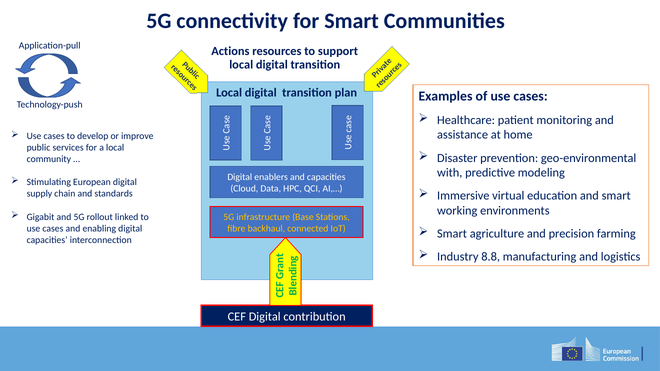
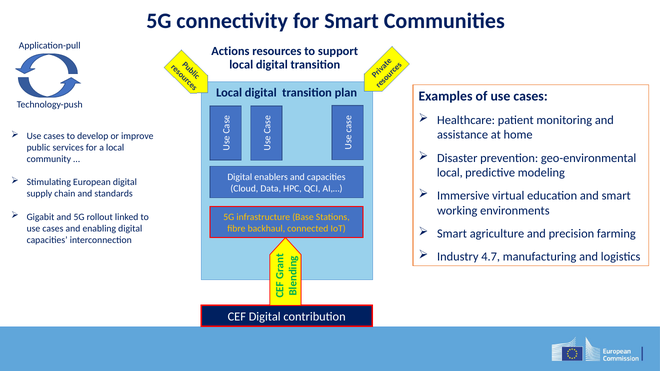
with: with -> local (450, 173)
8.8: 8.8 -> 4.7 (491, 257)
